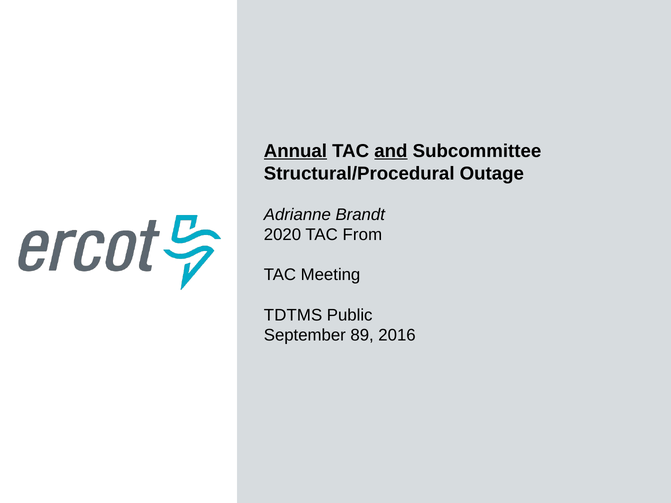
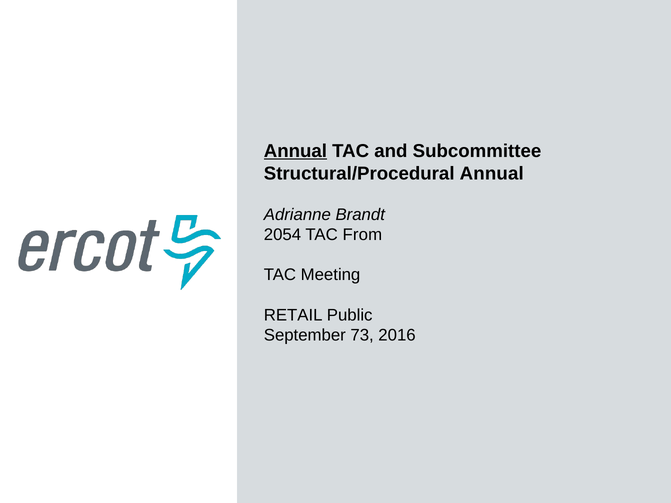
and underline: present -> none (391, 151)
Structural/Procedural Outage: Outage -> Annual (492, 173)
2020: 2020 -> 2054 (282, 235)
TDTMS: TDTMS -> RETAIL (293, 315)
89: 89 -> 73 (362, 335)
